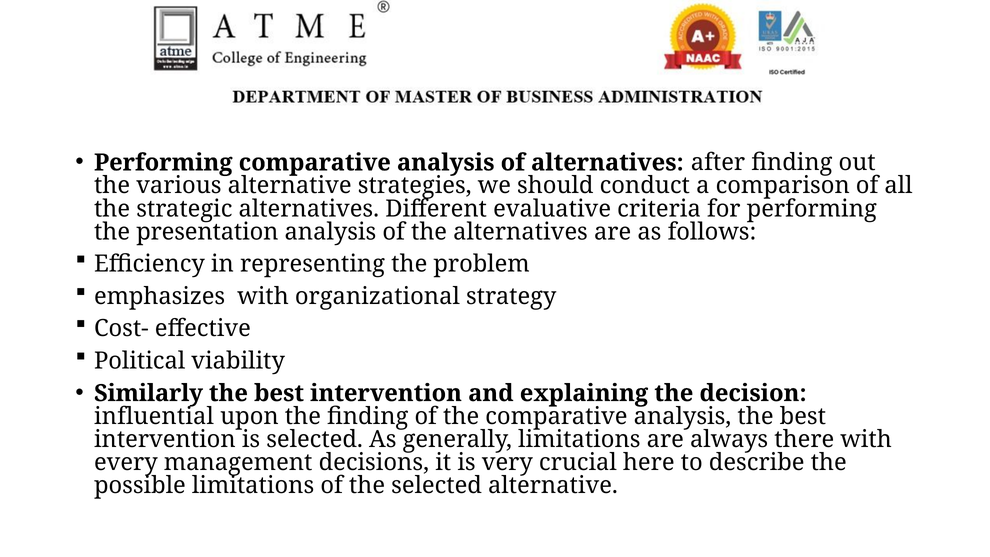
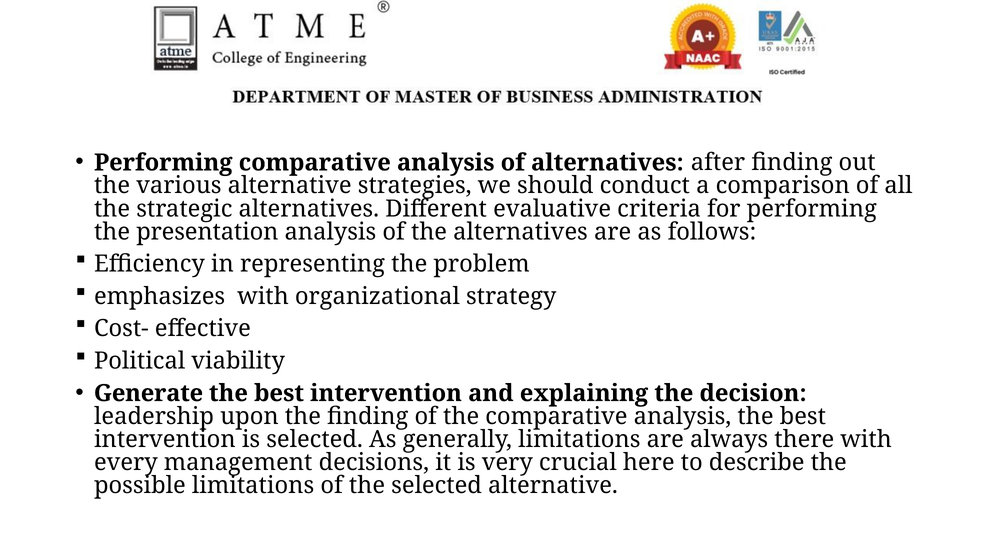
Similarly: Similarly -> Generate (148, 393)
influential: influential -> leadership (154, 416)
